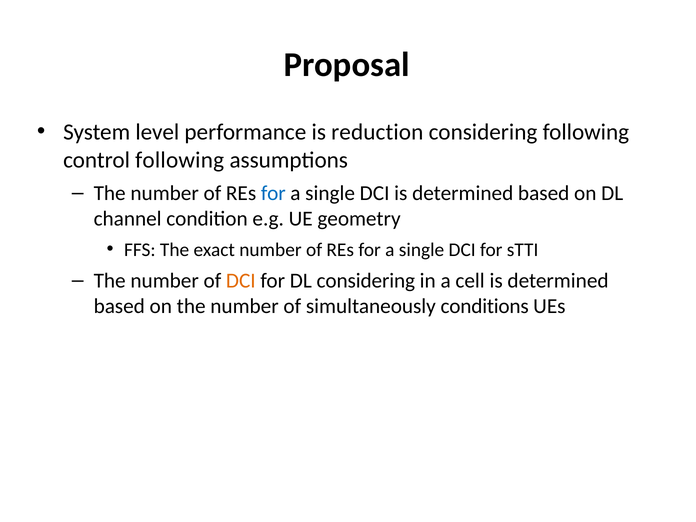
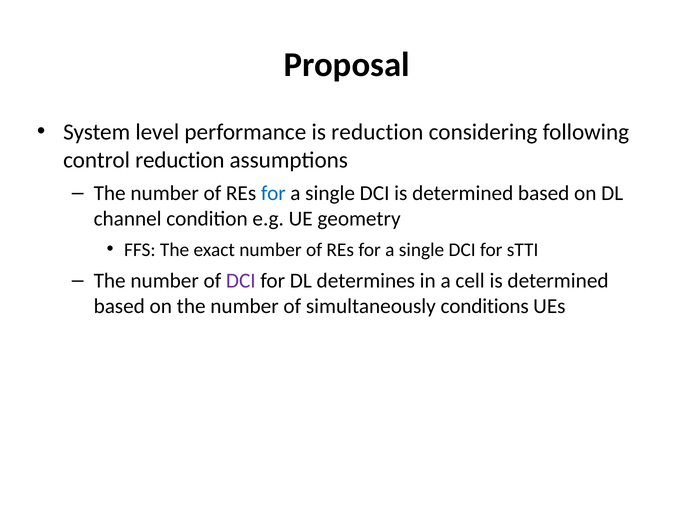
control following: following -> reduction (180, 160)
DCI colour: orange -> purple (241, 281)
DL considering: considering -> determines (366, 281)
